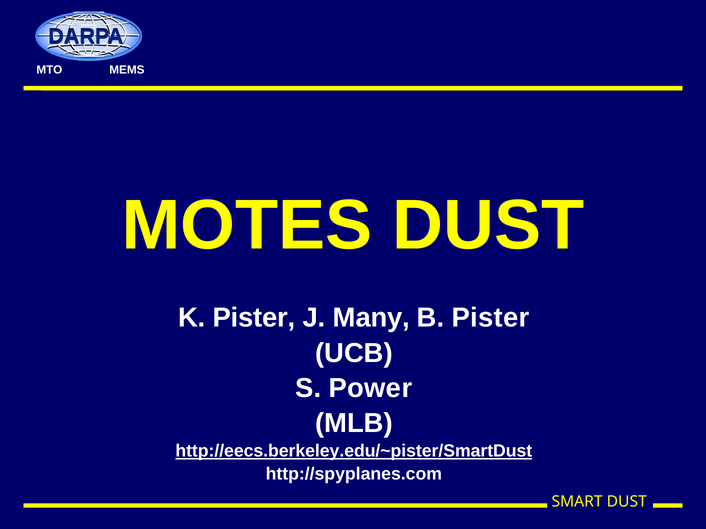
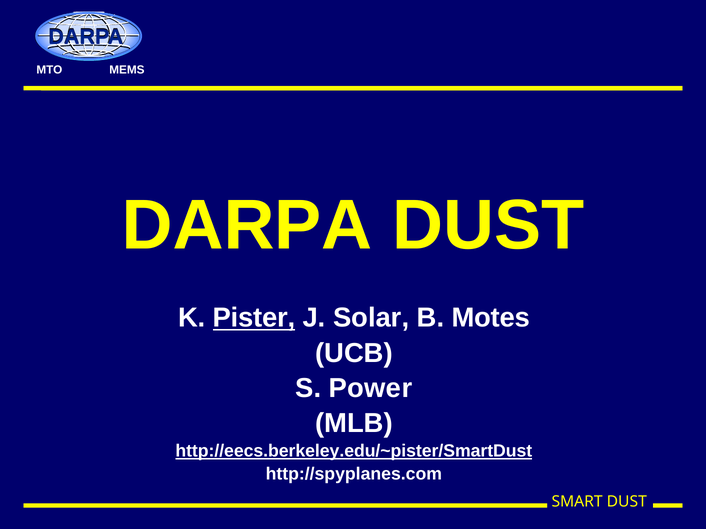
MOTES: MOTES -> DARPA (247, 226)
Pister underline: none -> present (254, 318)
Many: Many -> Solar (371, 318)
B Pister: Pister -> Motes (491, 318)
